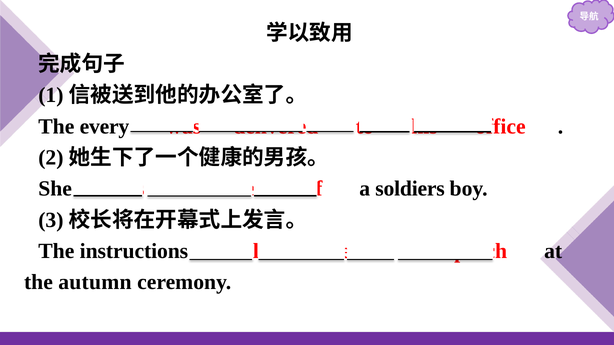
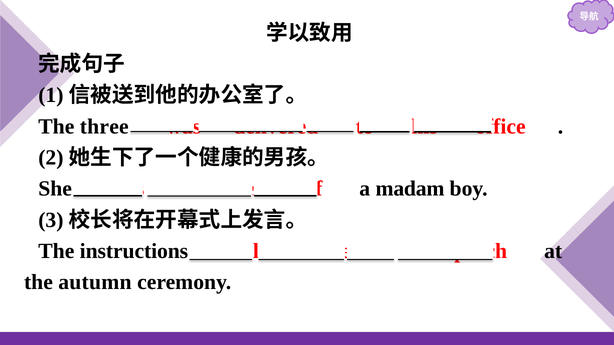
every: every -> three (104, 127)
soldiers: soldiers -> madam (410, 189)
